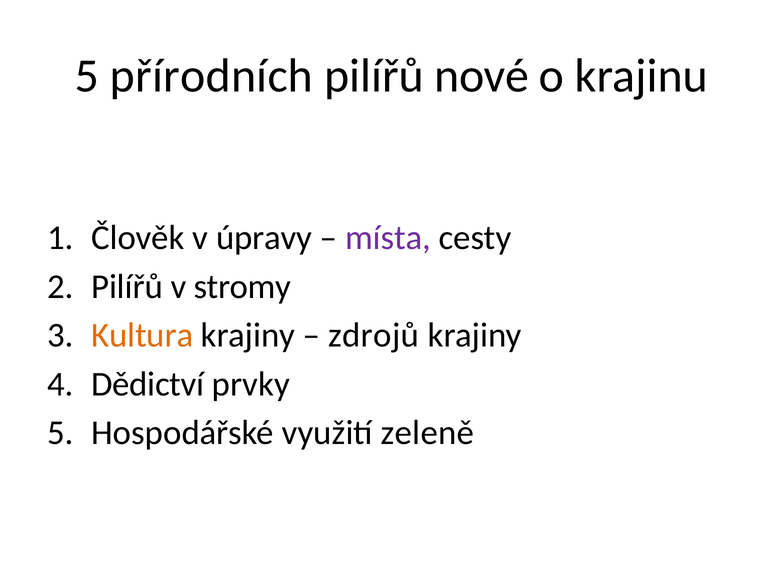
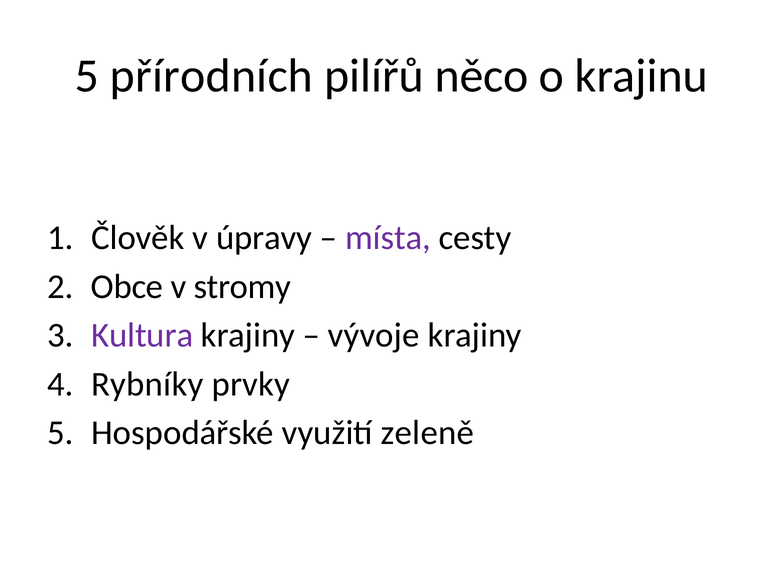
nové: nové -> něco (482, 76)
Pilířů: Pilířů -> Obce (127, 287)
Kultura colour: orange -> purple (142, 335)
zdrojů: zdrojů -> vývoje (374, 335)
Dědictví: Dědictví -> Rybníky (147, 384)
